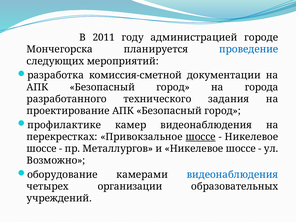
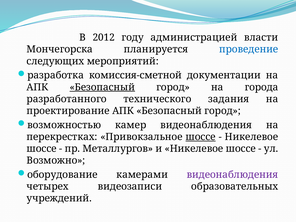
2011: 2011 -> 2012 (104, 37)
городе: городе -> власти (261, 37)
Безопасный underline: none -> present (102, 87)
профилактике: профилактике -> возможностью (64, 125)
видеонаблюдения colour: blue -> purple (232, 175)
организации: организации -> видеозаписи (130, 186)
